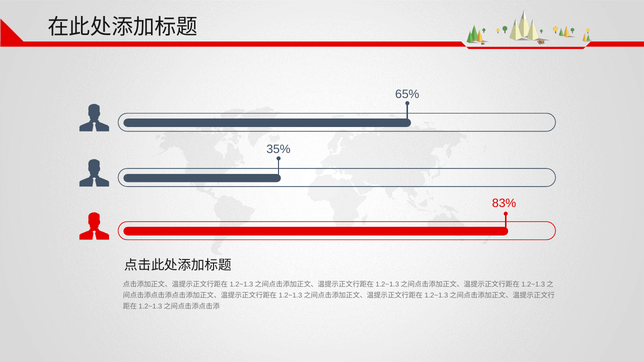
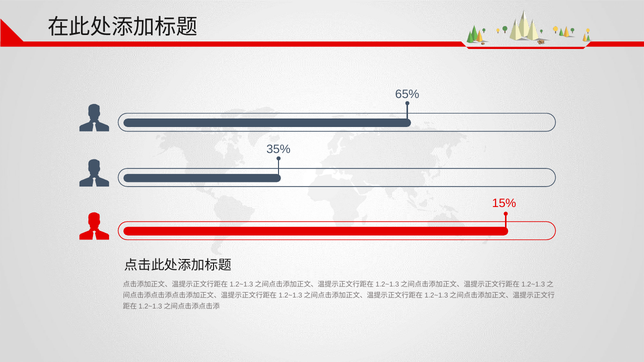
83%: 83% -> 15% (504, 203)
